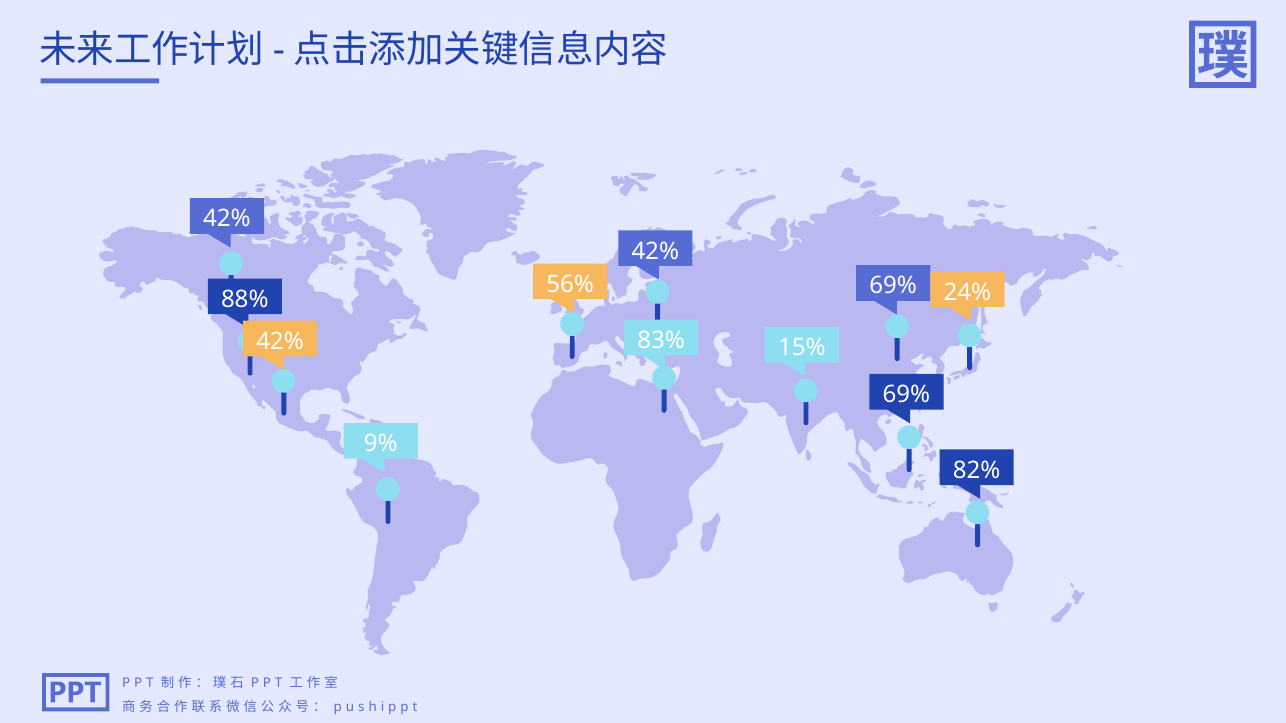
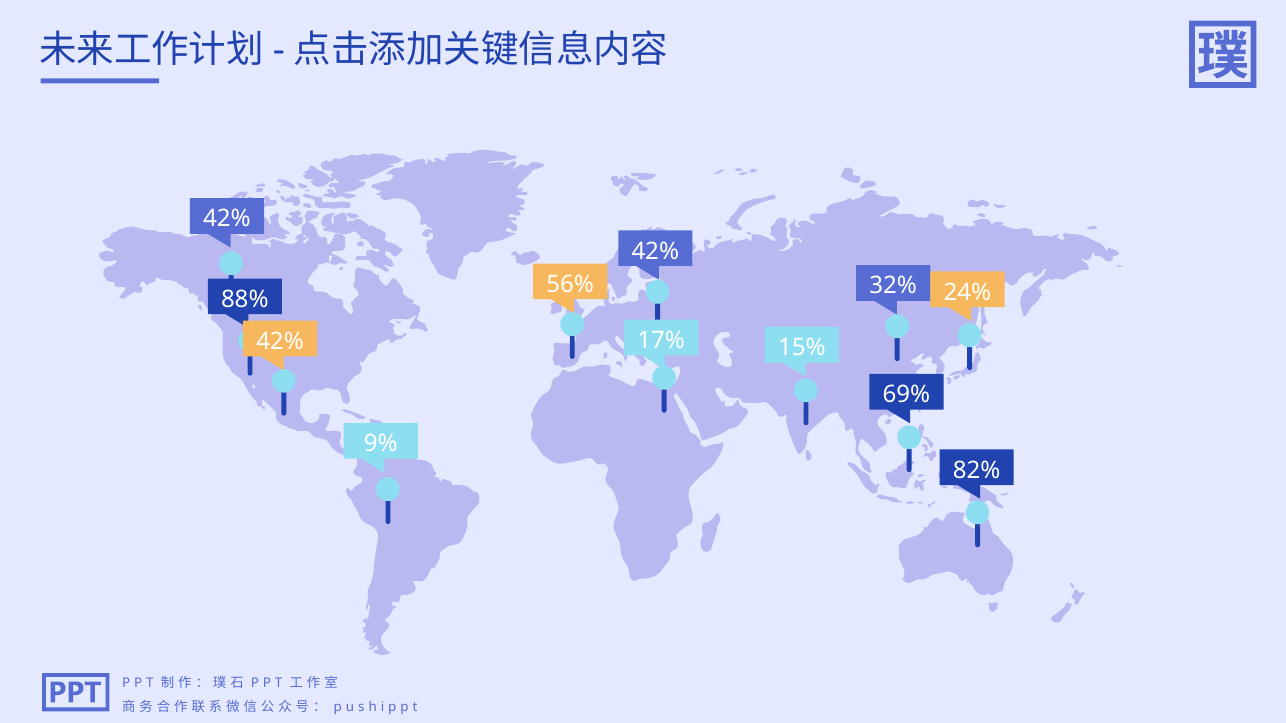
69%: 69% -> 32% (893, 286)
83%: 83% -> 17% (661, 341)
